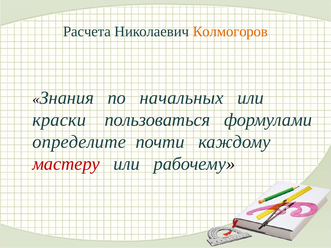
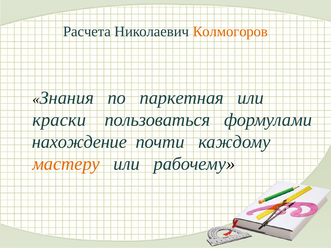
начальных: начальных -> паркетная (182, 98)
определите: определите -> нахождение (79, 142)
мастеру colour: red -> orange (66, 164)
